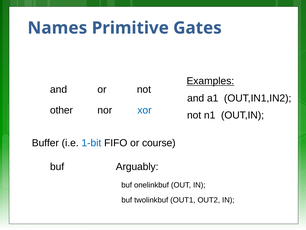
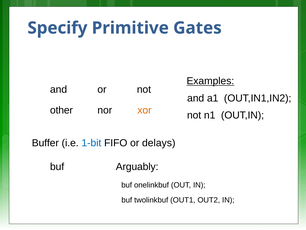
Names: Names -> Specify (57, 28)
xor colour: blue -> orange (144, 110)
course: course -> delays (159, 143)
